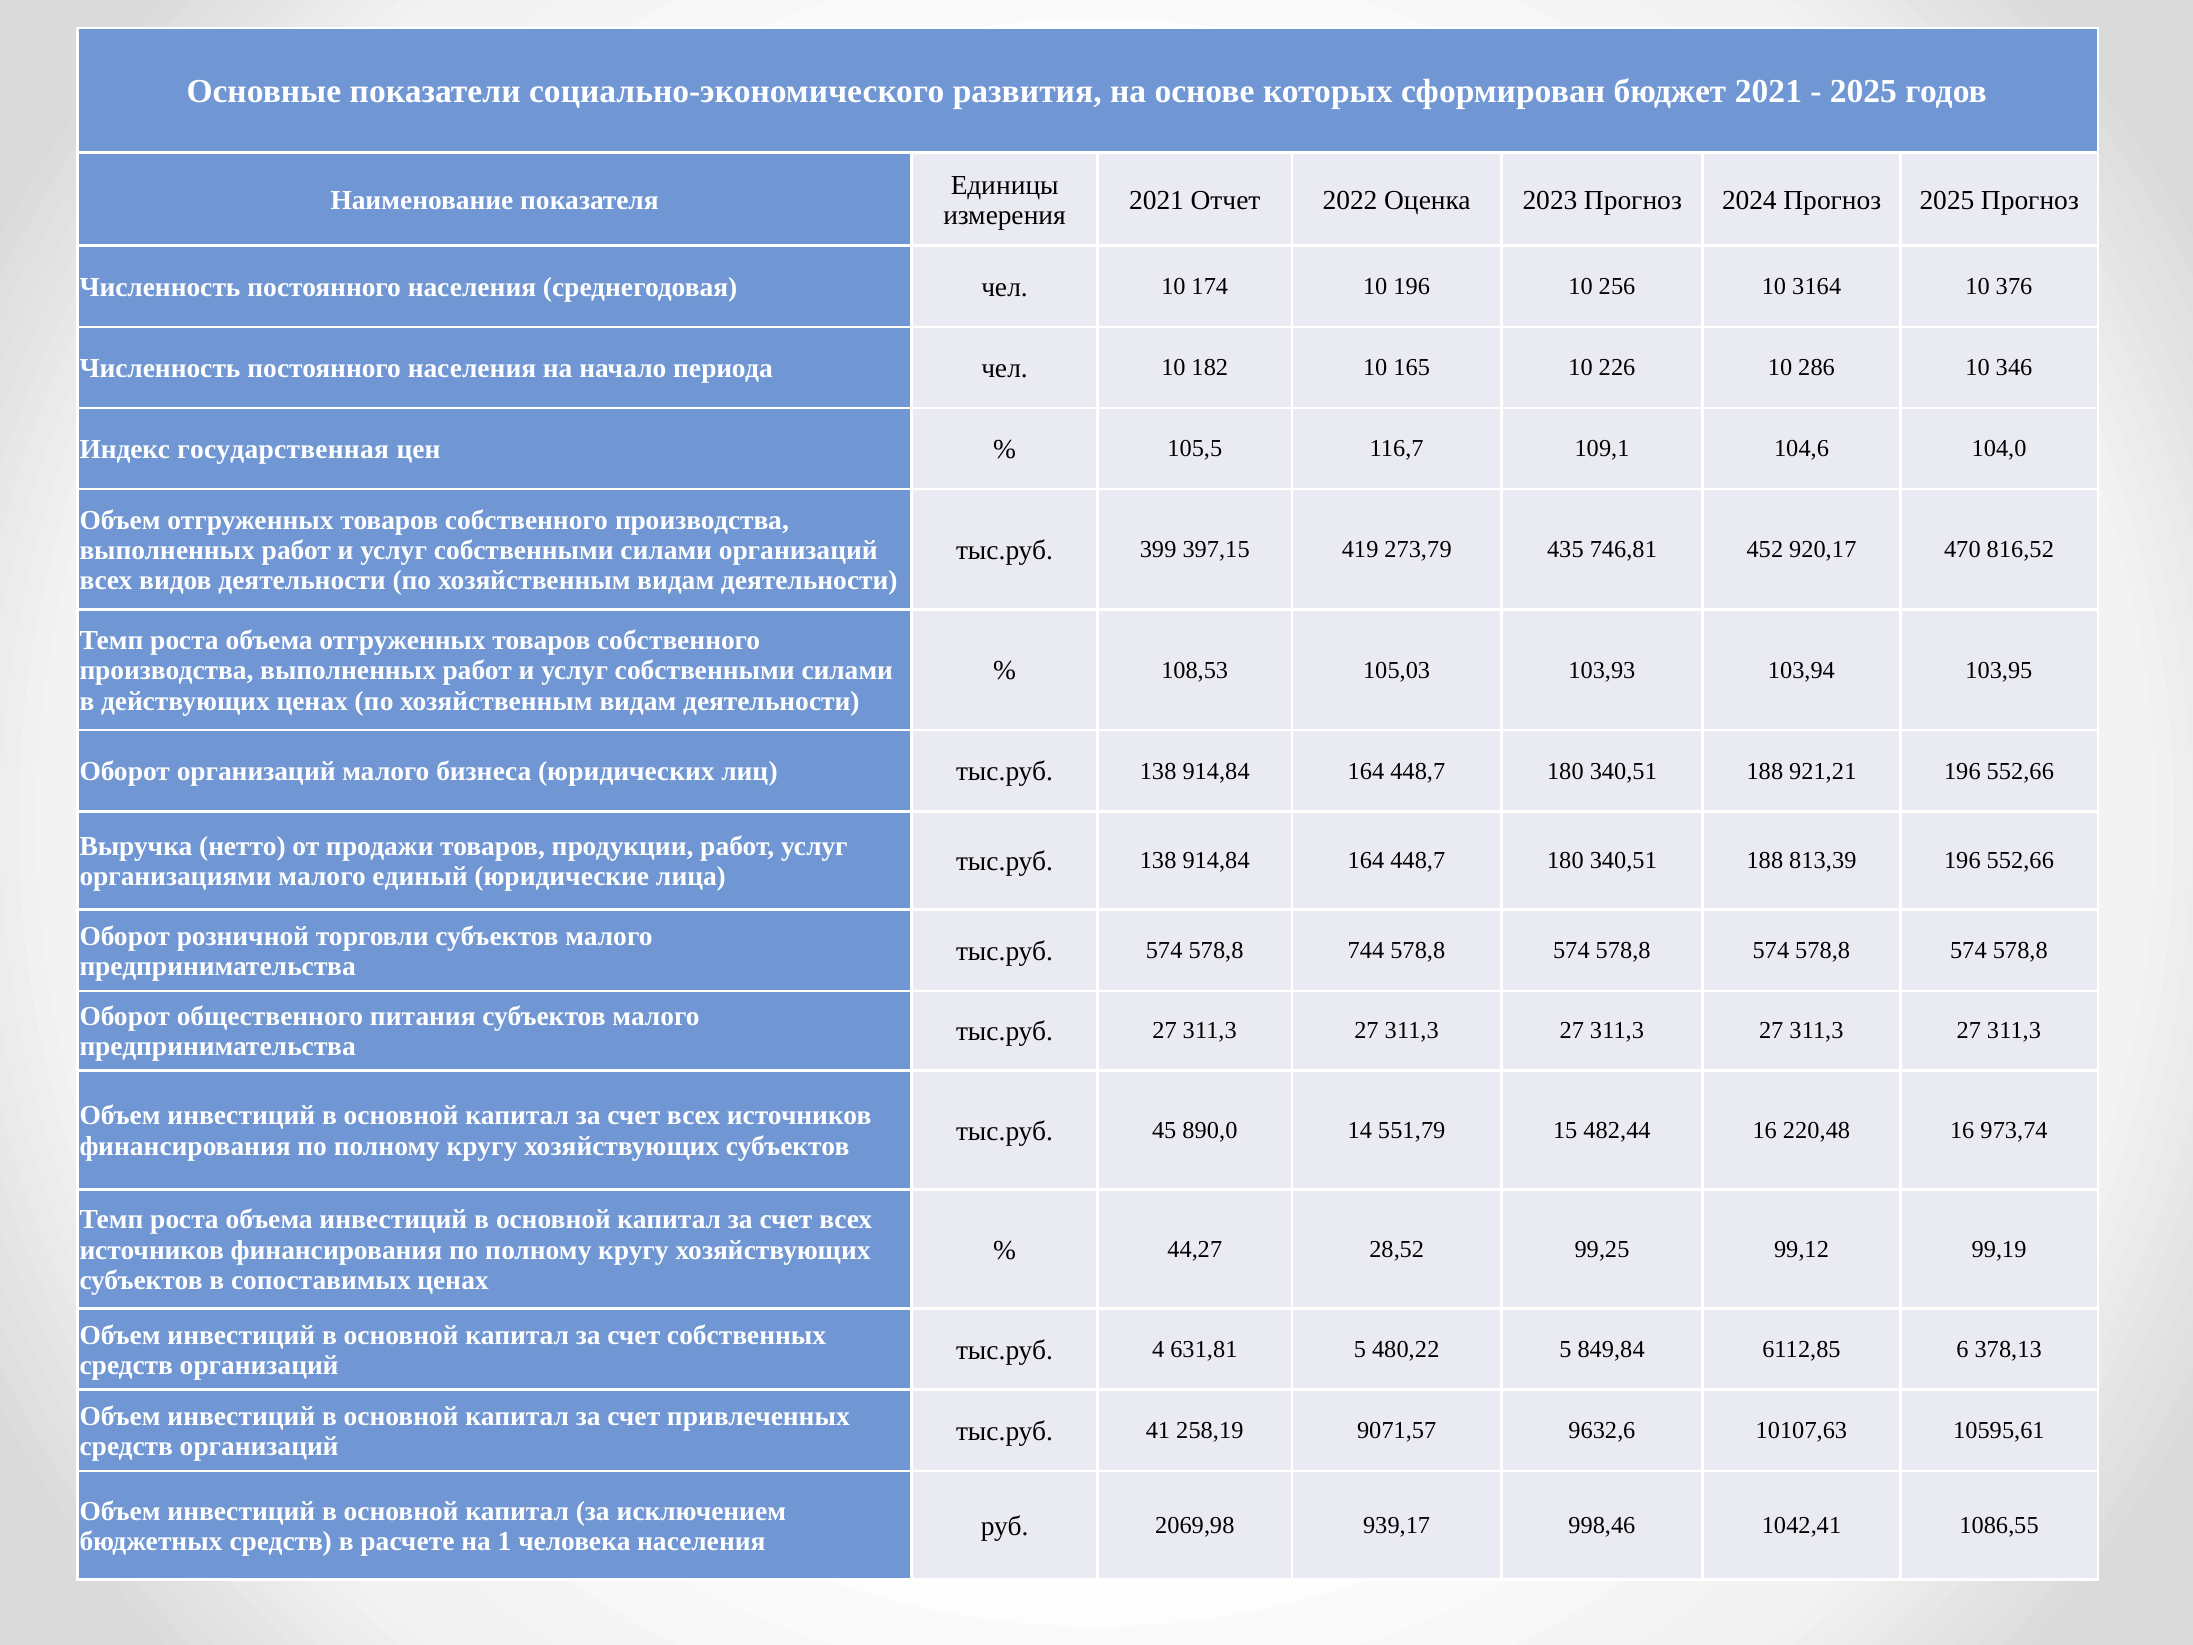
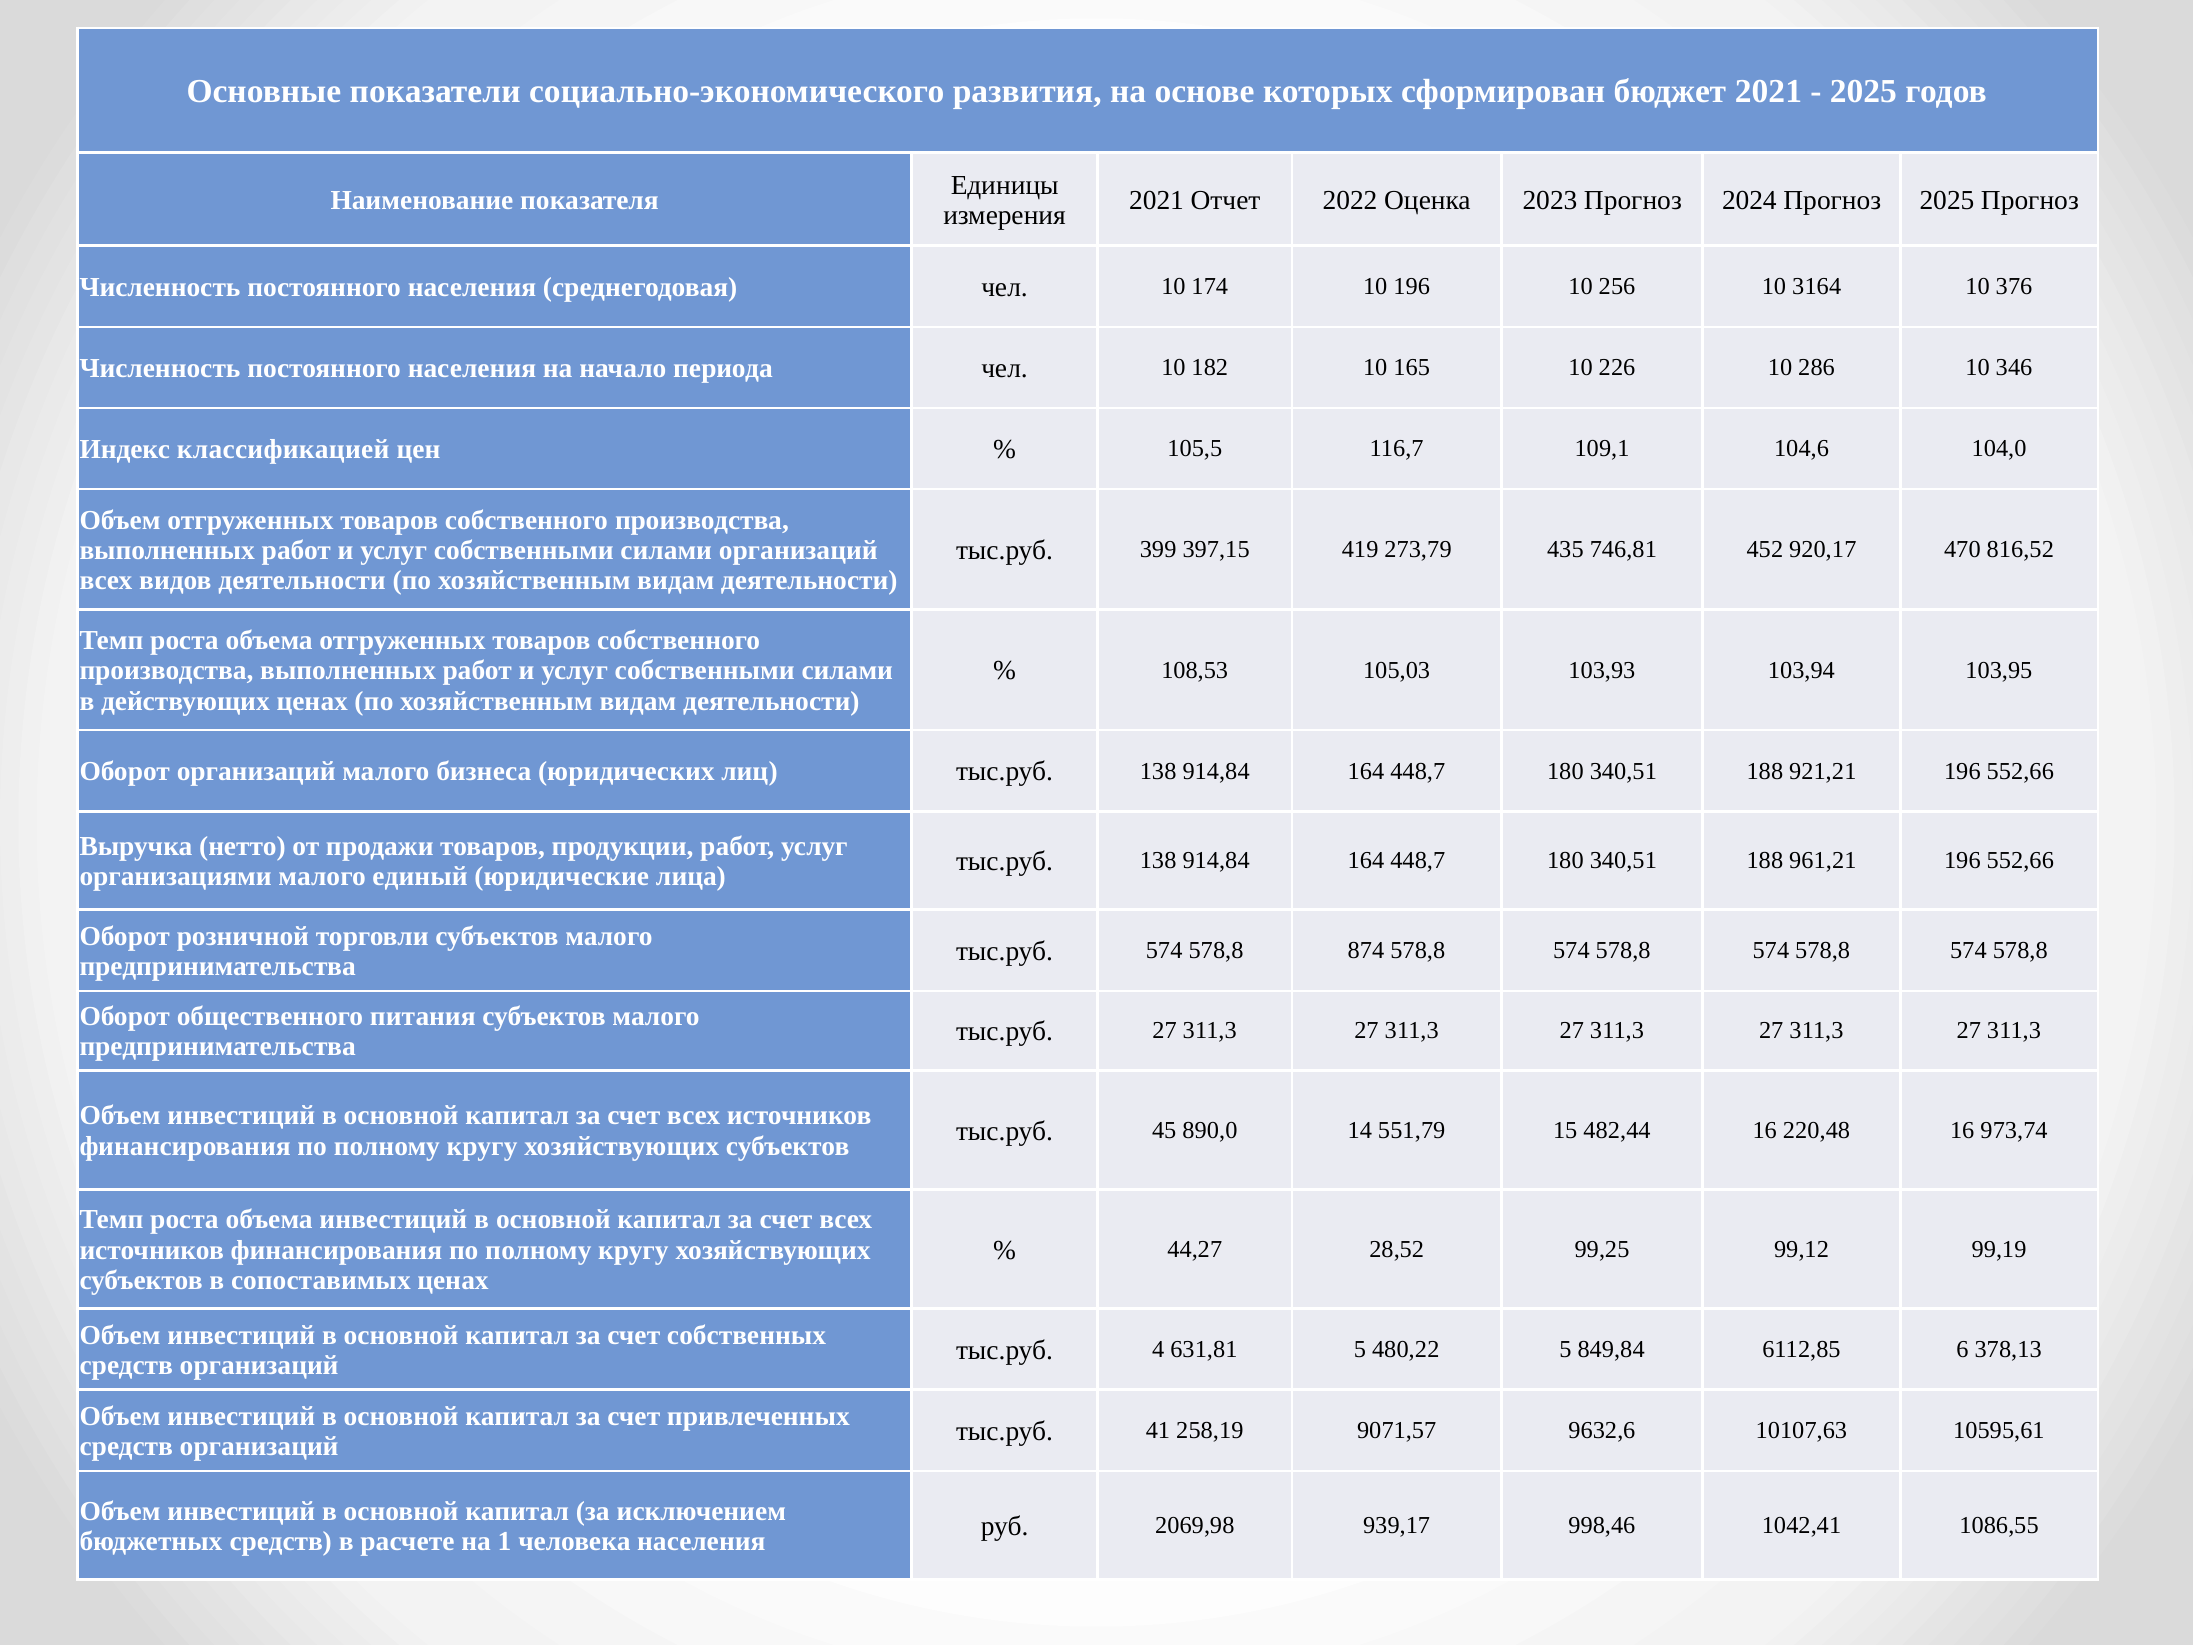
государственная: государственная -> классификацией (283, 450)
813,39: 813,39 -> 961,21 (1823, 861)
744: 744 -> 874 (1366, 950)
